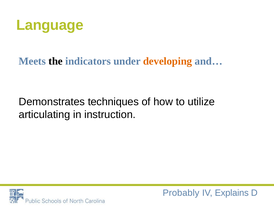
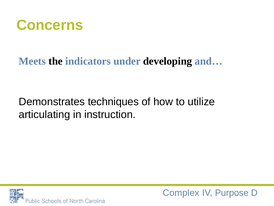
Language: Language -> Concerns (50, 25)
developing colour: orange -> black (168, 61)
Probably: Probably -> Complex (181, 192)
Explains: Explains -> Purpose (232, 192)
